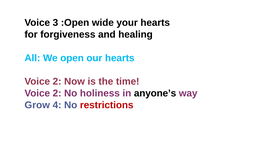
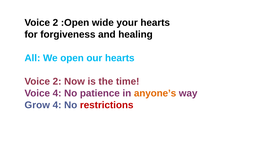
3: 3 -> 2 (55, 23)
2: 2 -> 4 (57, 94)
holiness: holiness -> patience (100, 94)
anyone’s colour: black -> orange (155, 94)
